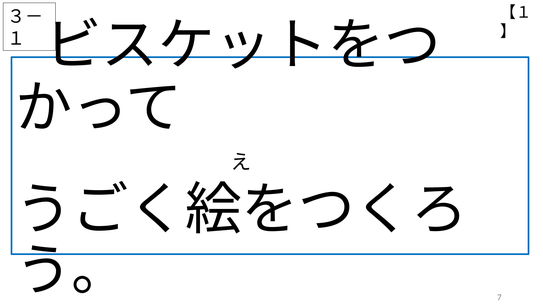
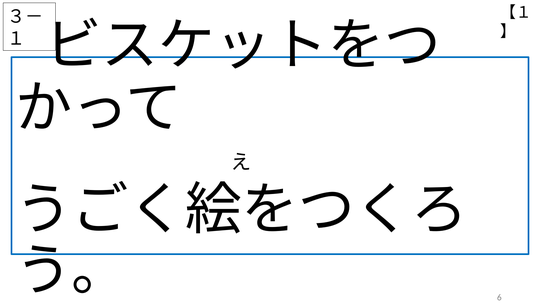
7: 7 -> 6 (499, 297)
